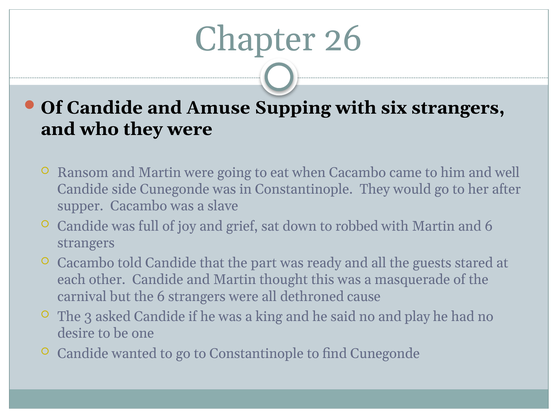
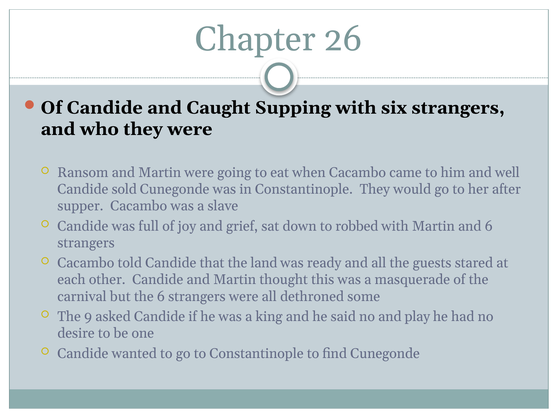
Amuse: Amuse -> Caught (219, 108)
side: side -> sold (124, 190)
part: part -> land (264, 263)
cause: cause -> some (364, 297)
3: 3 -> 9 (88, 317)
